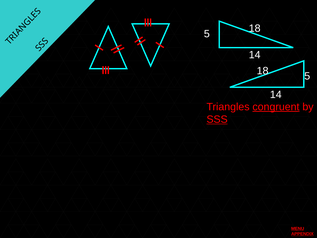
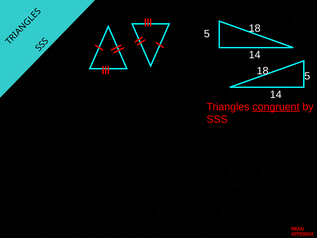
SSS underline: present -> none (217, 119)
